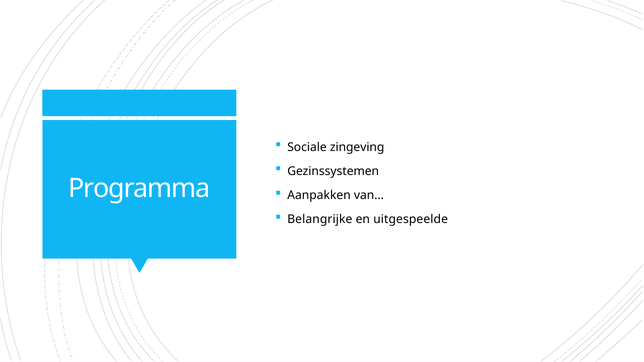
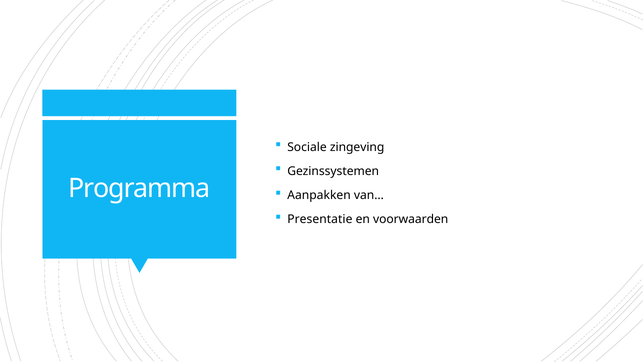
Belangrijke: Belangrijke -> Presentatie (320, 219)
uitgespeelde: uitgespeelde -> voorwaarden (411, 219)
